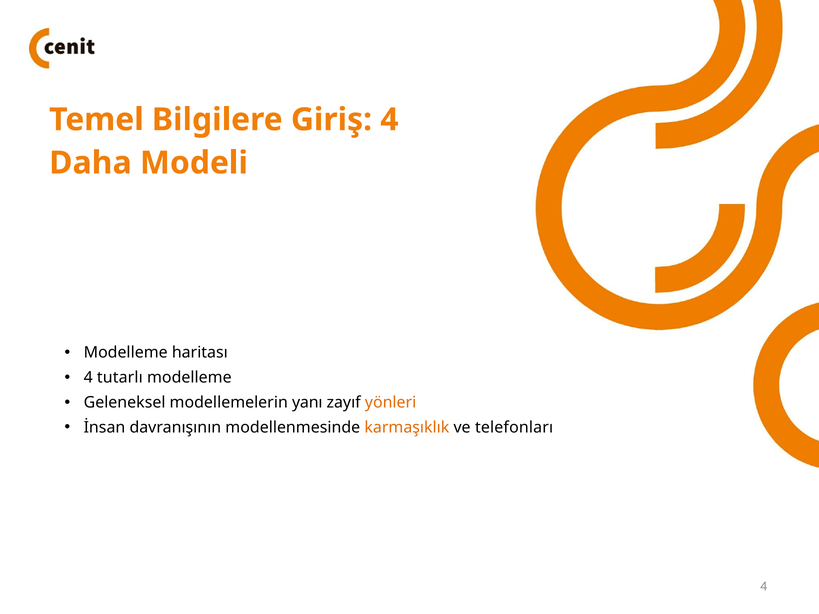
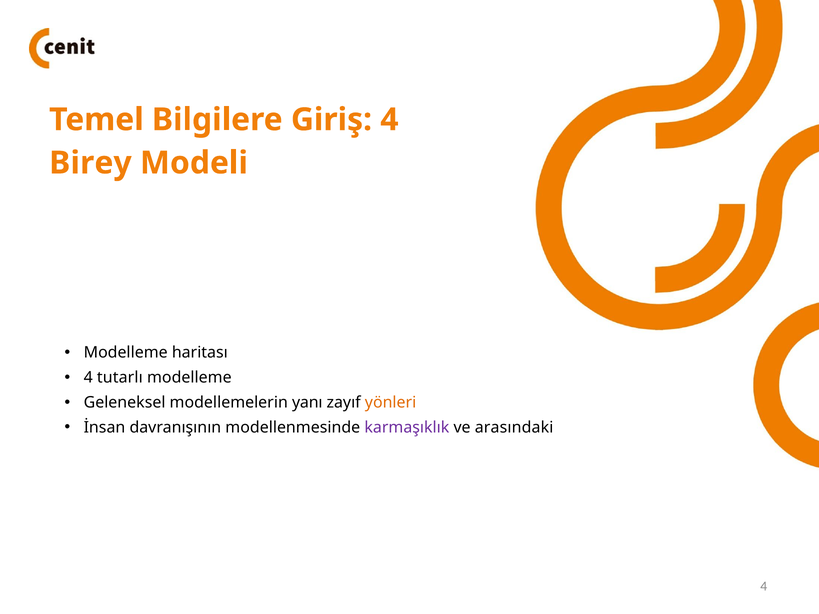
Daha: Daha -> Birey (90, 163)
karmaşıklık colour: orange -> purple (407, 427)
telefonları: telefonları -> arasındaki (514, 427)
